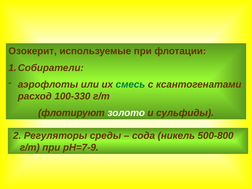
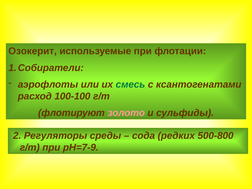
100-330: 100-330 -> 100-100 (72, 96)
золото colour: white -> pink (126, 113)
никель: никель -> редких (176, 136)
